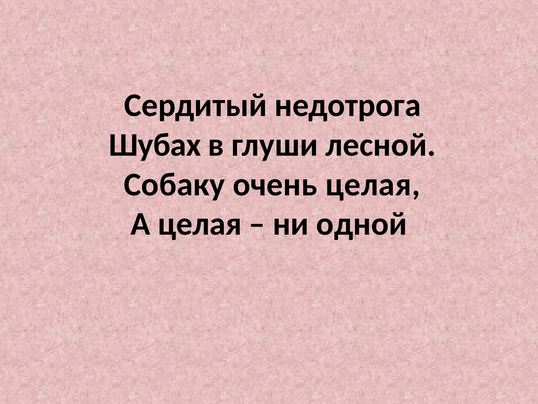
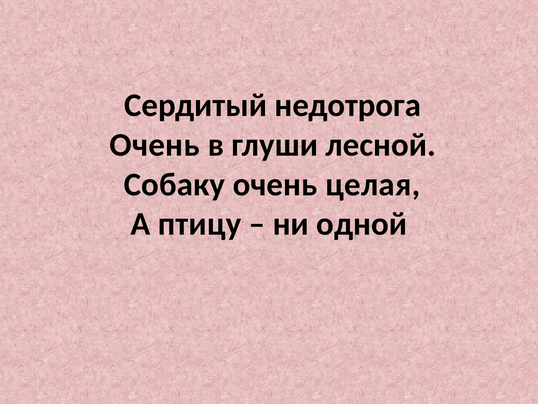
Шубах: Шубах -> Очень (155, 145)
А целая: целая -> птицу (200, 224)
